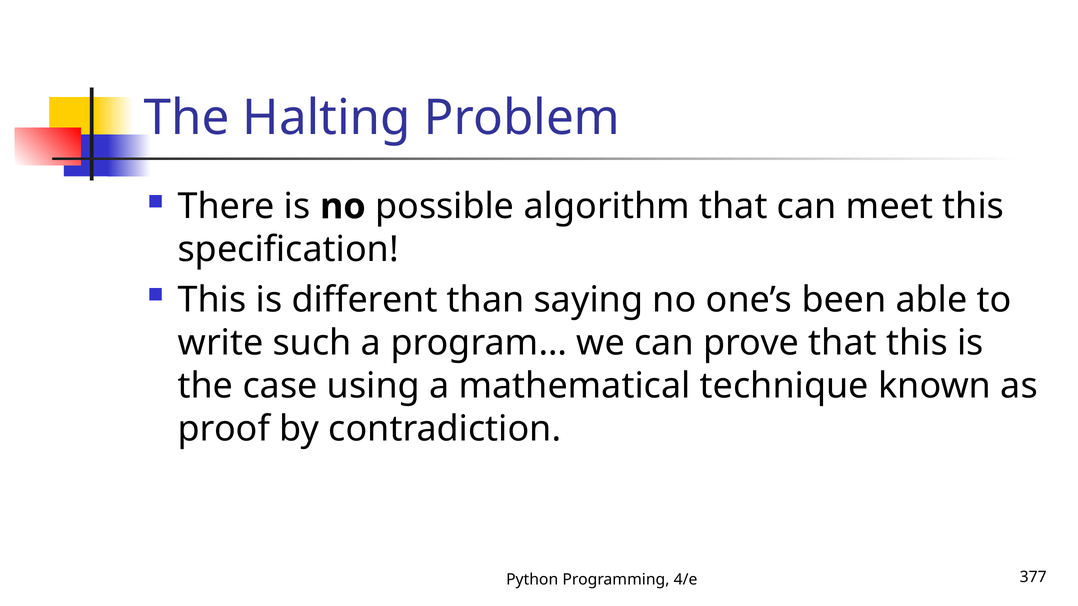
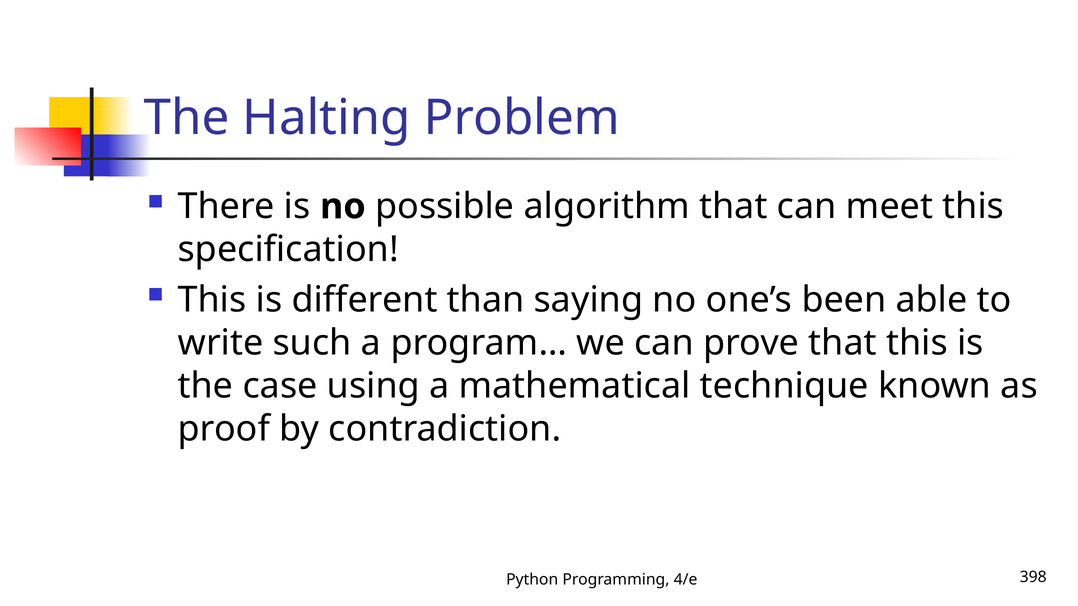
377: 377 -> 398 (1033, 577)
